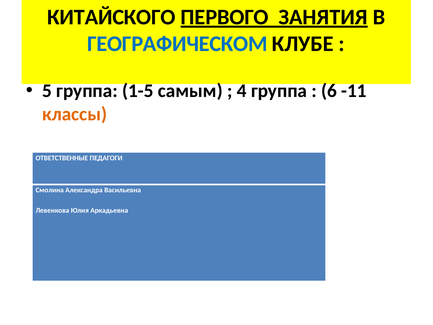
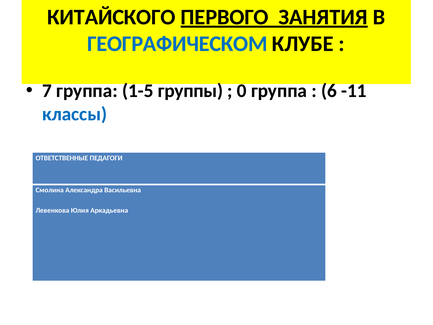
5: 5 -> 7 (47, 91)
самым: самым -> группы (190, 91)
4: 4 -> 0 (242, 91)
классы colour: orange -> blue (75, 114)
